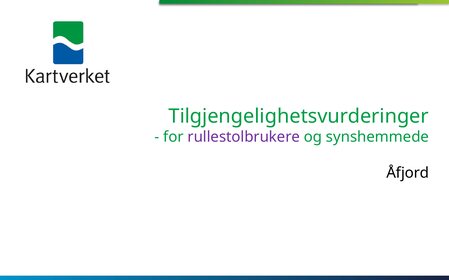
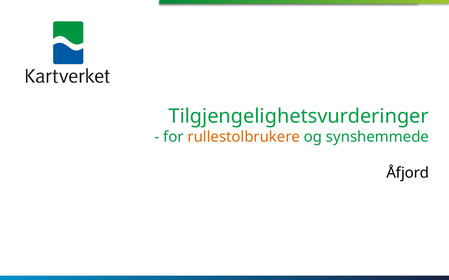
rullestolbrukere colour: purple -> orange (244, 137)
